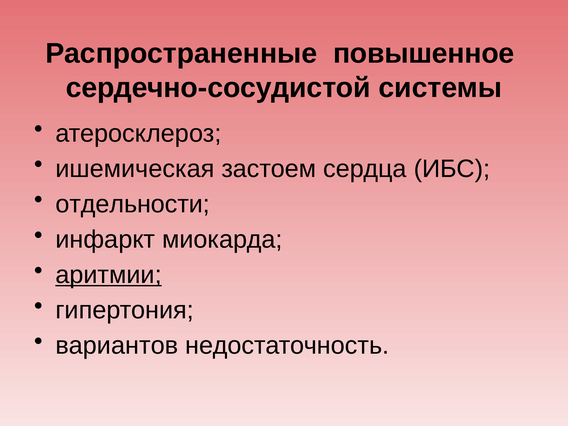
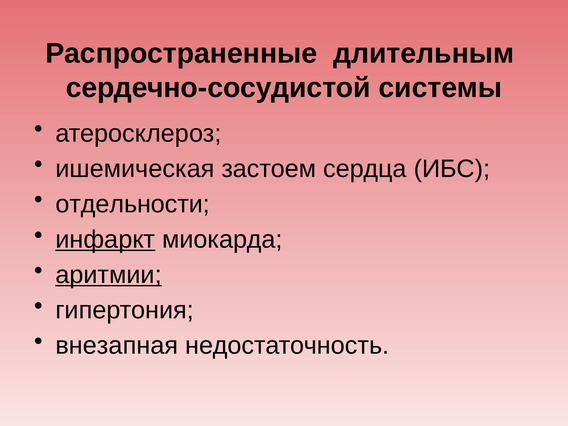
повышенное: повышенное -> длительным (424, 54)
инфаркт underline: none -> present (105, 239)
вариантов: вариантов -> внезапная (117, 345)
